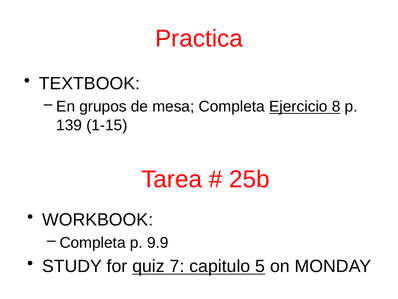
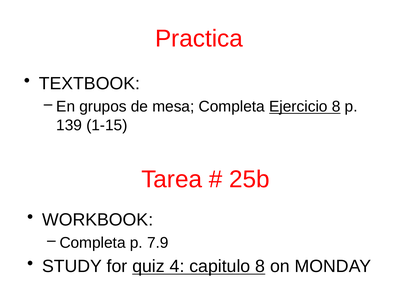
9.9: 9.9 -> 7.9 (158, 242)
7: 7 -> 4 (177, 266)
capitulo 5: 5 -> 8 (260, 266)
